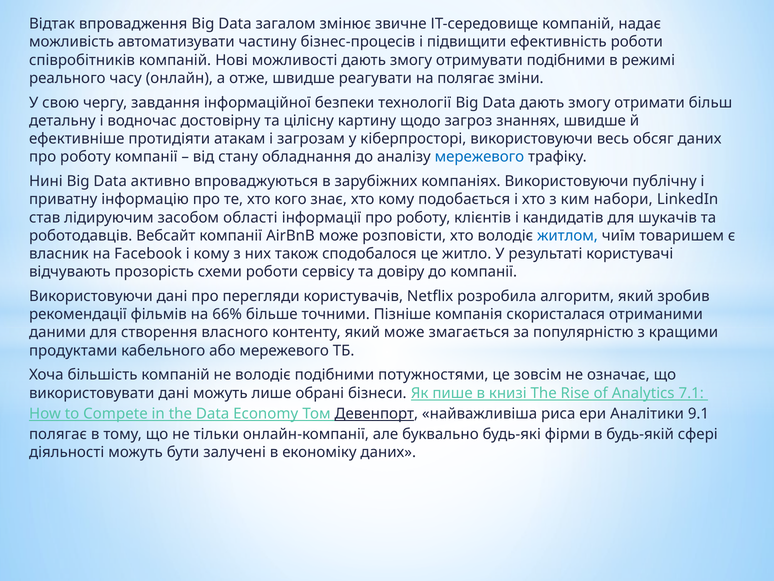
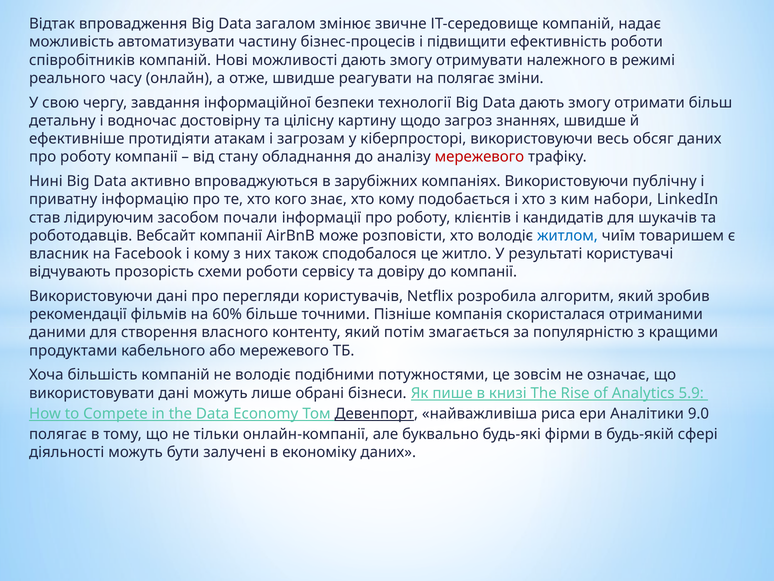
отримувати подібними: подібними -> належного (566, 60)
мережевого colour: blue -> red (479, 157)
області: області -> почали (250, 217)
66%: 66% -> 60% (227, 314)
який може: може -> потім (404, 332)
7.1: 7.1 -> 5.9 (691, 393)
9.1: 9.1 -> 9.0 (698, 413)
